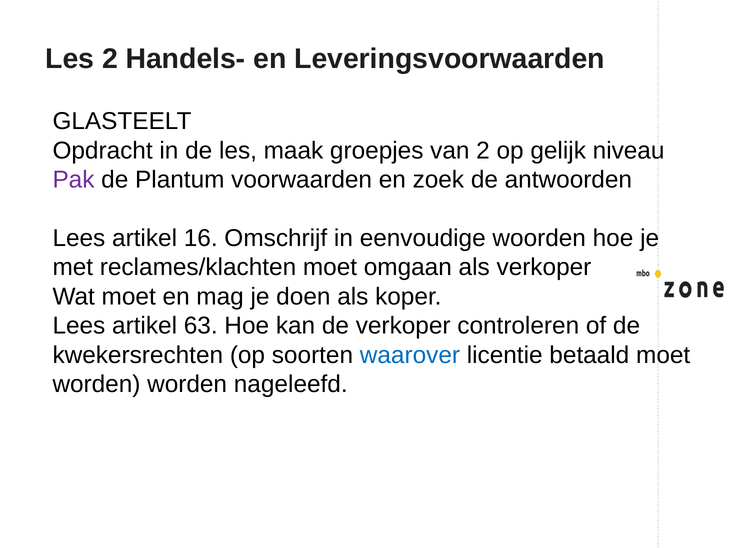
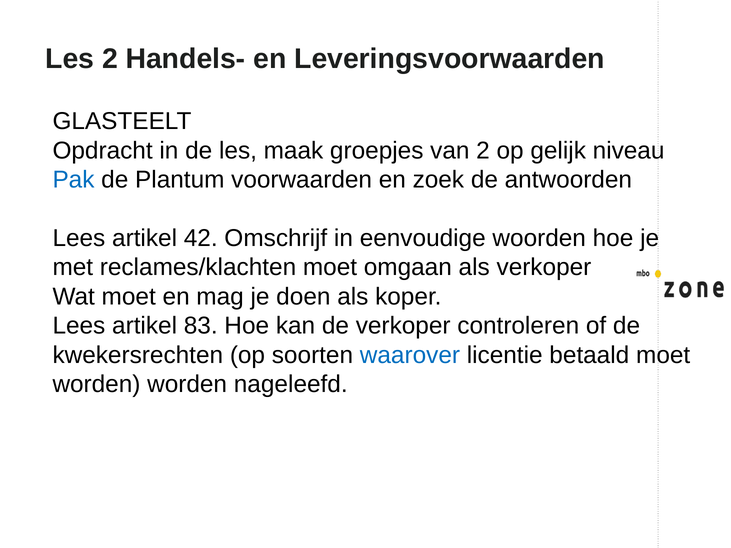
Pak colour: purple -> blue (73, 180)
16: 16 -> 42 (201, 238)
63: 63 -> 83 (201, 326)
